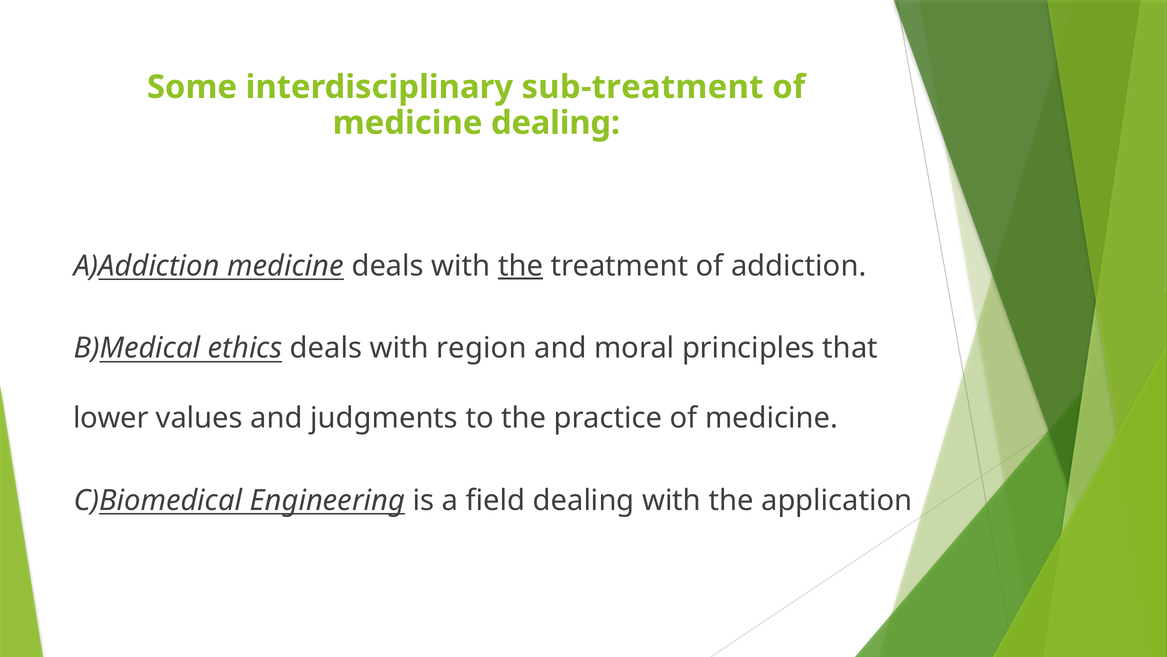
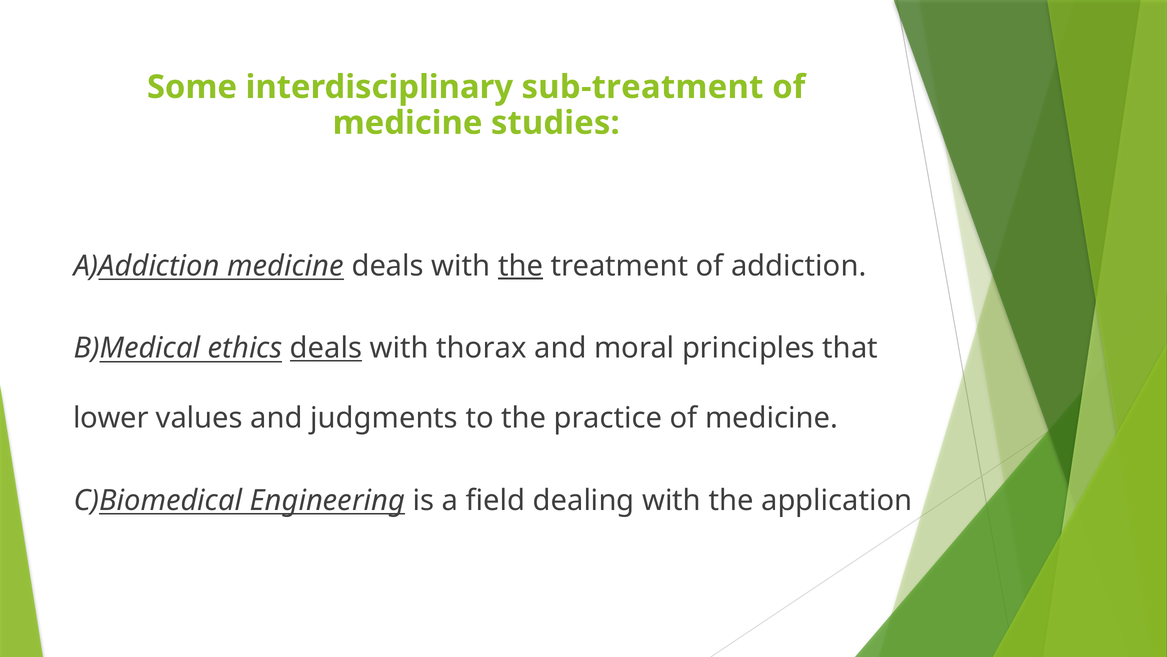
medicine dealing: dealing -> studies (555, 123)
deals underline: none -> present (326, 348)
region: region -> thorax (481, 348)
